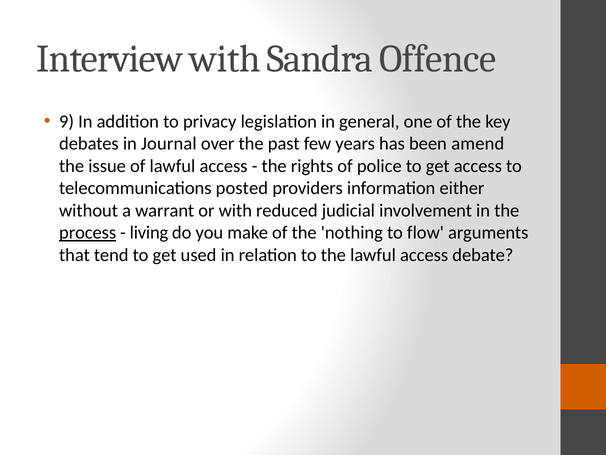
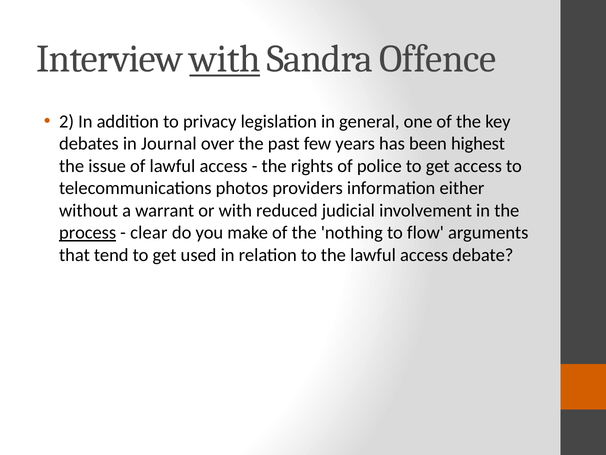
with underline: none -> present (225, 59)
9: 9 -> 2 (67, 121)
amend: amend -> highest (478, 144)
posted: posted -> photos (242, 188)
living: living -> clear (149, 233)
